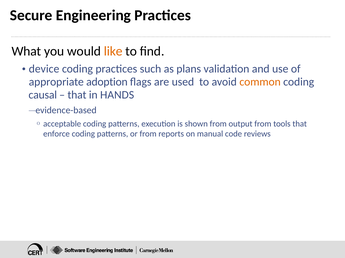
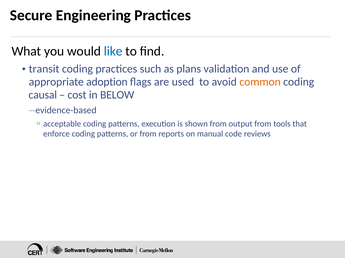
like colour: orange -> blue (113, 51)
device: device -> transit (44, 69)
that: that -> cost (77, 95)
HANDS: HANDS -> BELOW (117, 95)
